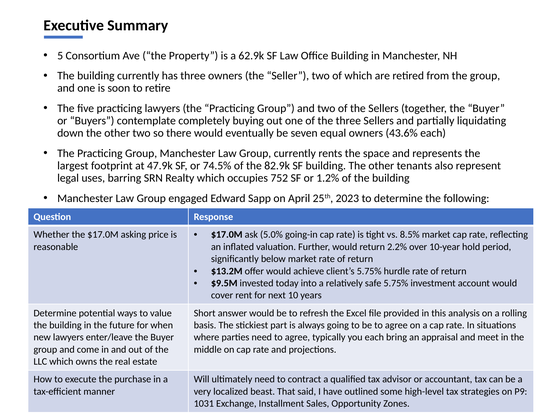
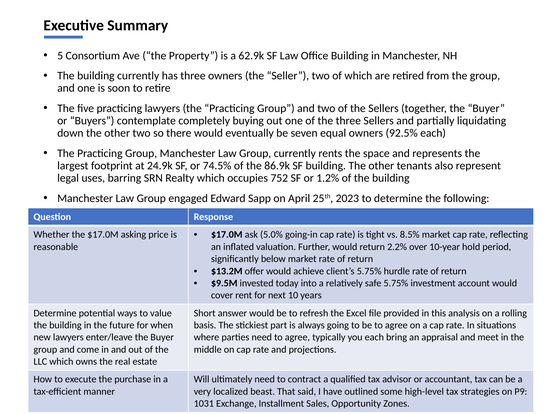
43.6%: 43.6% -> 92.5% (402, 133)
47.9k: 47.9k -> 24.9k (160, 166)
82.9k: 82.9k -> 86.9k (277, 166)
